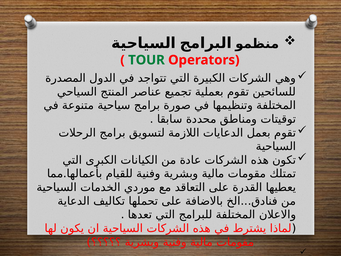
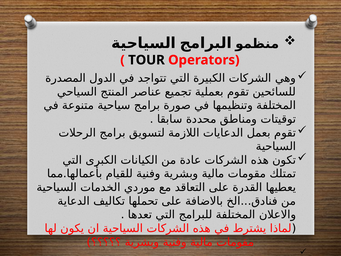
TOUR colour: green -> black (146, 60)
